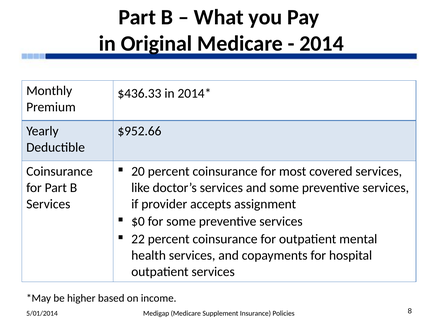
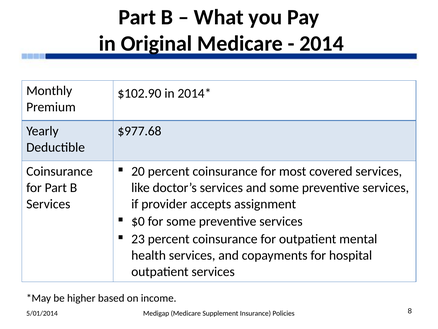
$436.33: $436.33 -> $102.90 (139, 93)
$952.66: $952.66 -> $977.68 (139, 131)
22: 22 -> 23 (138, 239)
